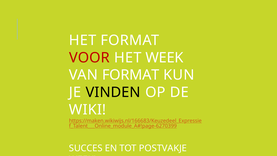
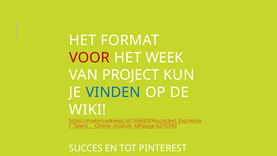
VAN FORMAT: FORMAT -> PROJECT (131, 75)
VINDEN colour: black -> blue (113, 92)
POSTVAKJE: POSTVAKJE -> PINTEREST (163, 148)
